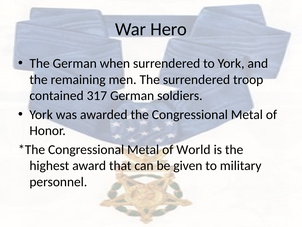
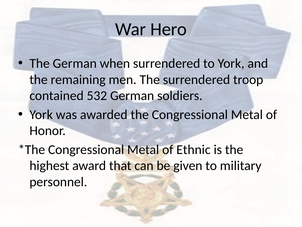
317: 317 -> 532 (97, 96)
World: World -> Ethnic (193, 149)
